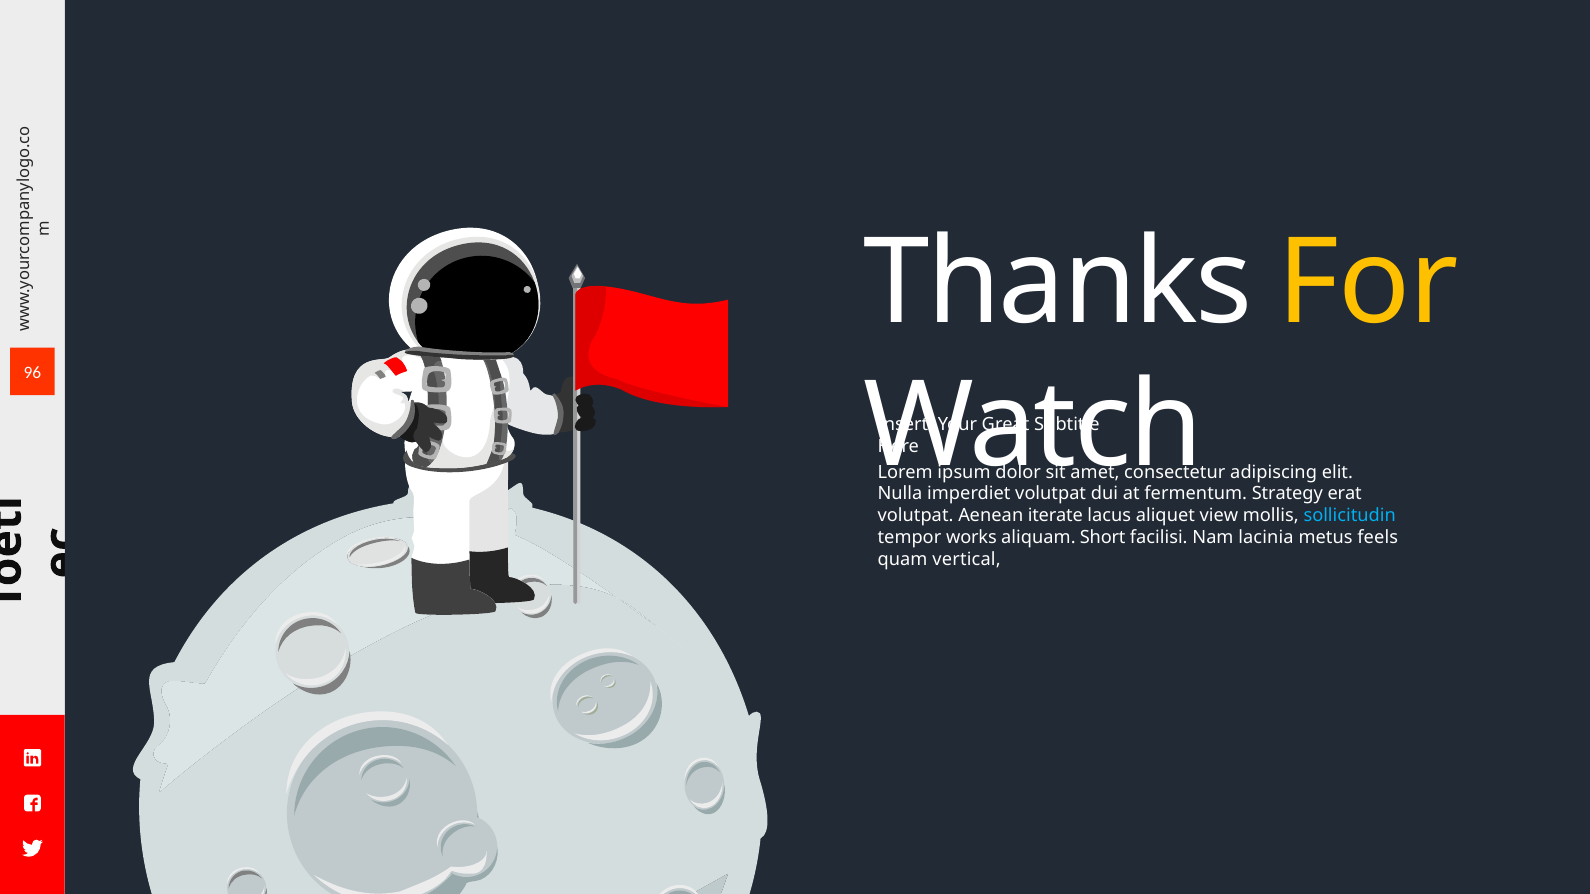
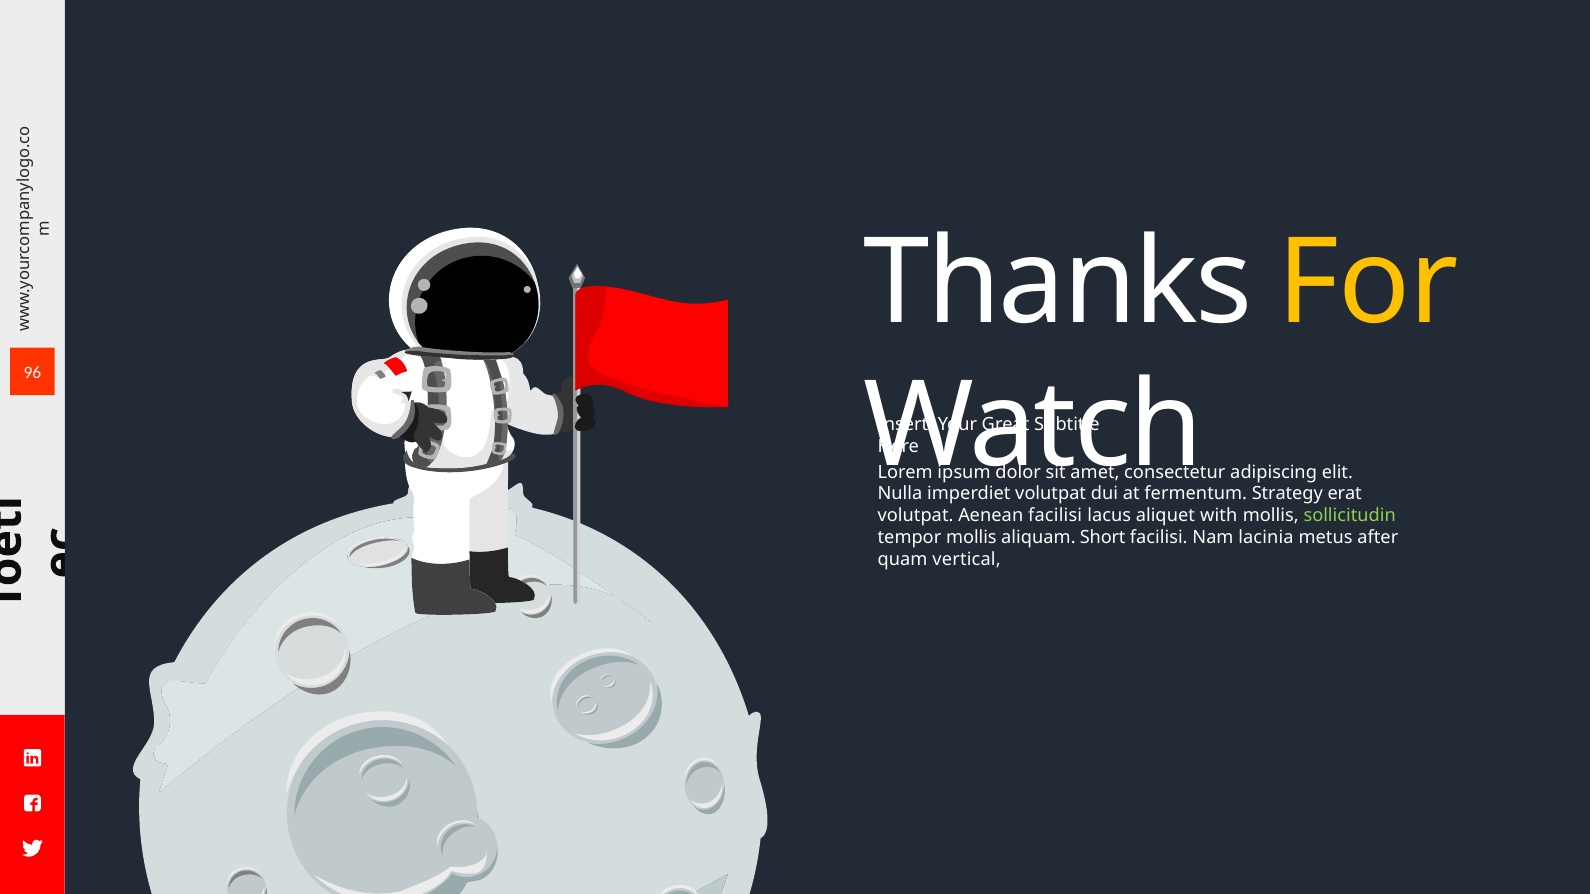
Aenean iterate: iterate -> facilisi (1055, 516)
view: view -> with (1219, 516)
sollicitudin colour: light blue -> light green (1350, 516)
tempor works: works -> mollis (971, 538)
feels: feels -> after (1378, 538)
